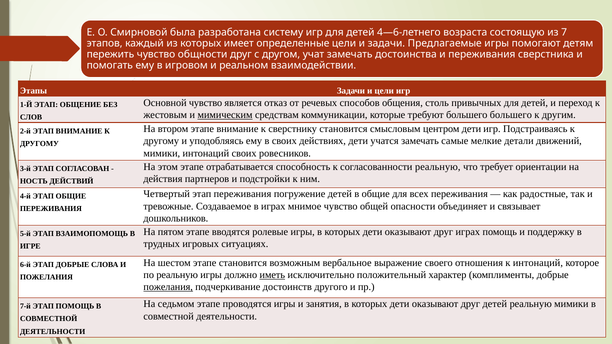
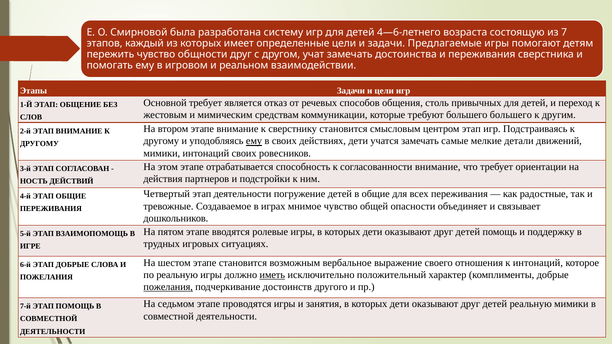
Основной чувство: чувство -> требует (206, 103)
мимическим underline: present -> none (225, 115)
центром дети: дети -> этап (471, 129)
ему underline: none -> present (254, 141)
согласованности реальную: реальную -> внимание (438, 167)
этап переживания: переживания -> деятельности (243, 194)
играх: играх -> детей (468, 232)
